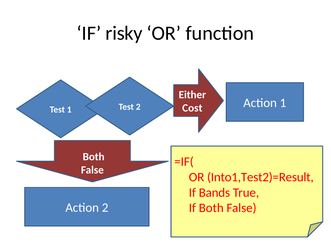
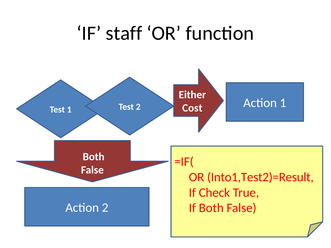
risky: risky -> staff (124, 33)
Bands: Bands -> Check (214, 193)
